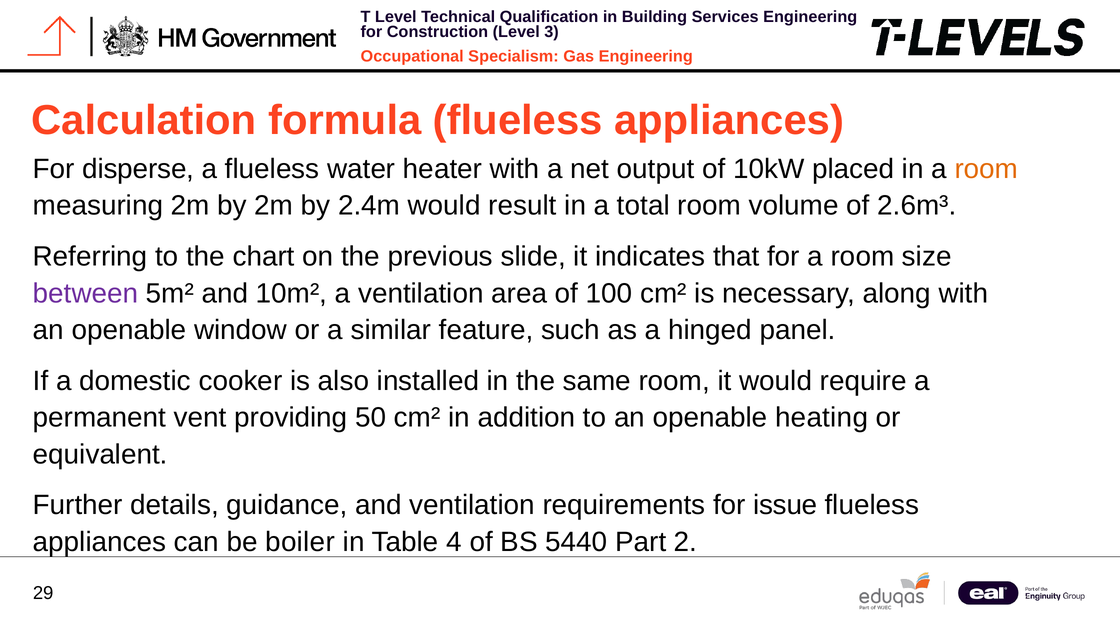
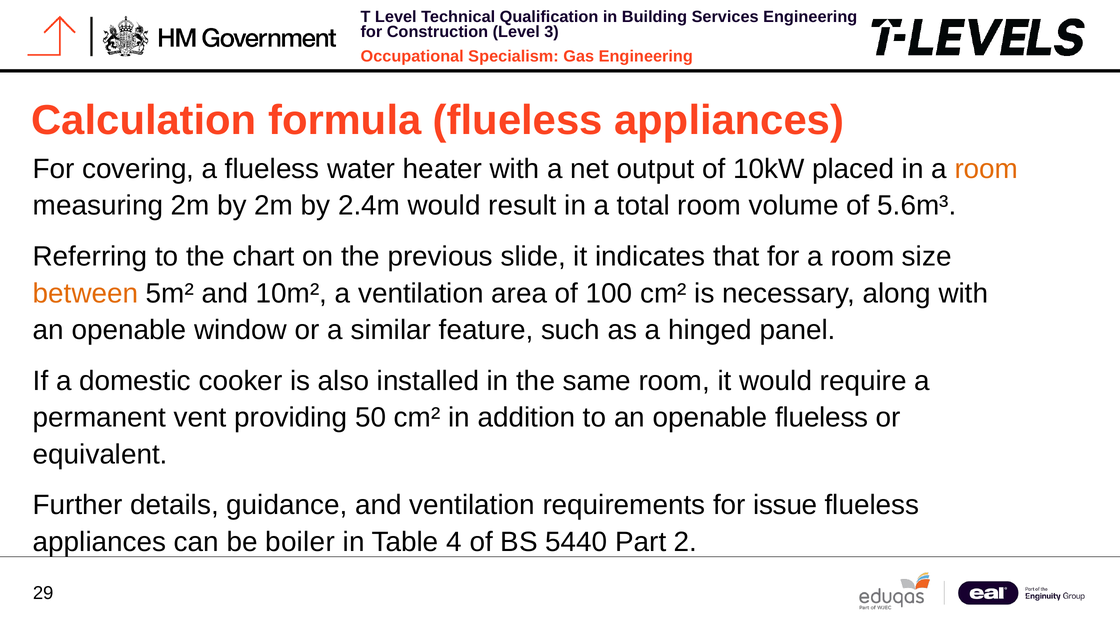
disperse: disperse -> covering (138, 169)
2.6m³: 2.6m³ -> 5.6m³ (917, 206)
between colour: purple -> orange (86, 293)
openable heating: heating -> flueless (822, 418)
